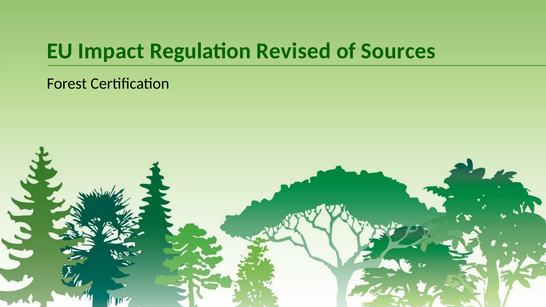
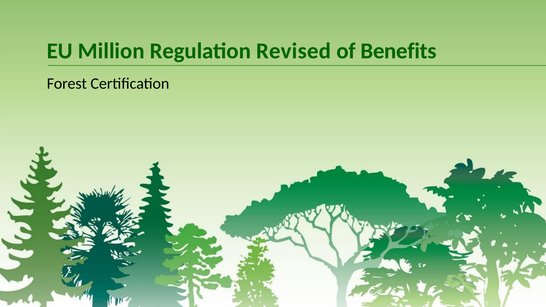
Impact: Impact -> Million (111, 51)
Sources: Sources -> Benefits (398, 51)
